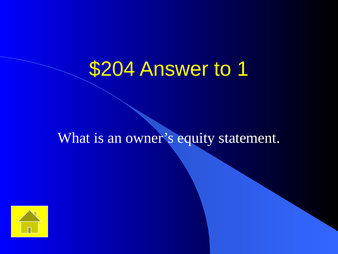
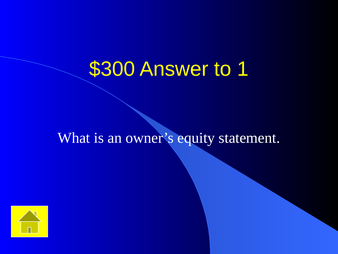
$204: $204 -> $300 (112, 69)
